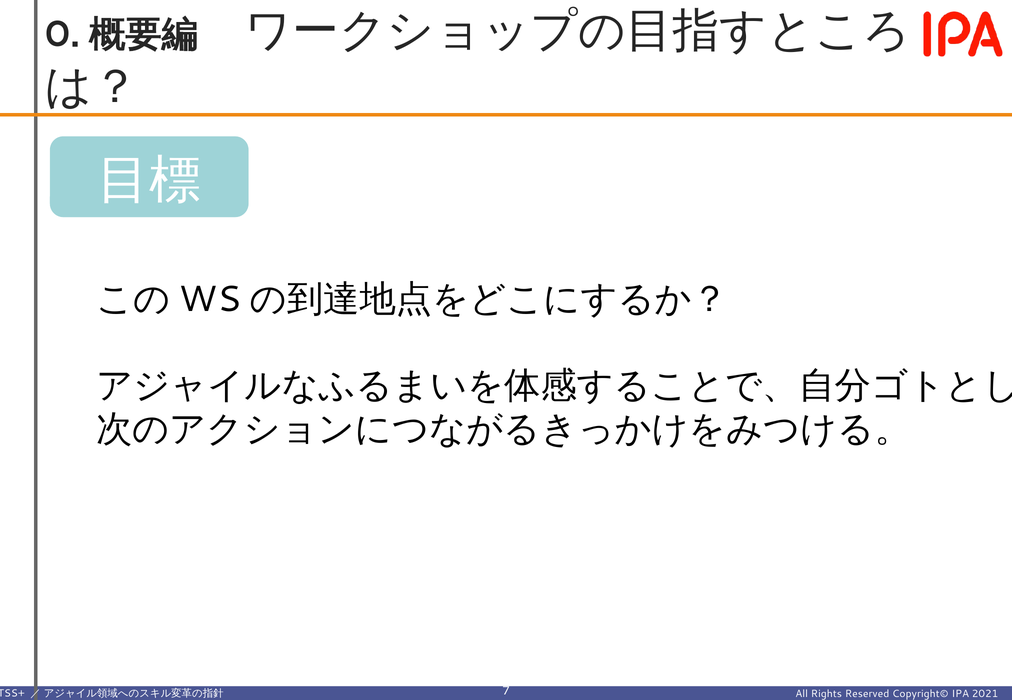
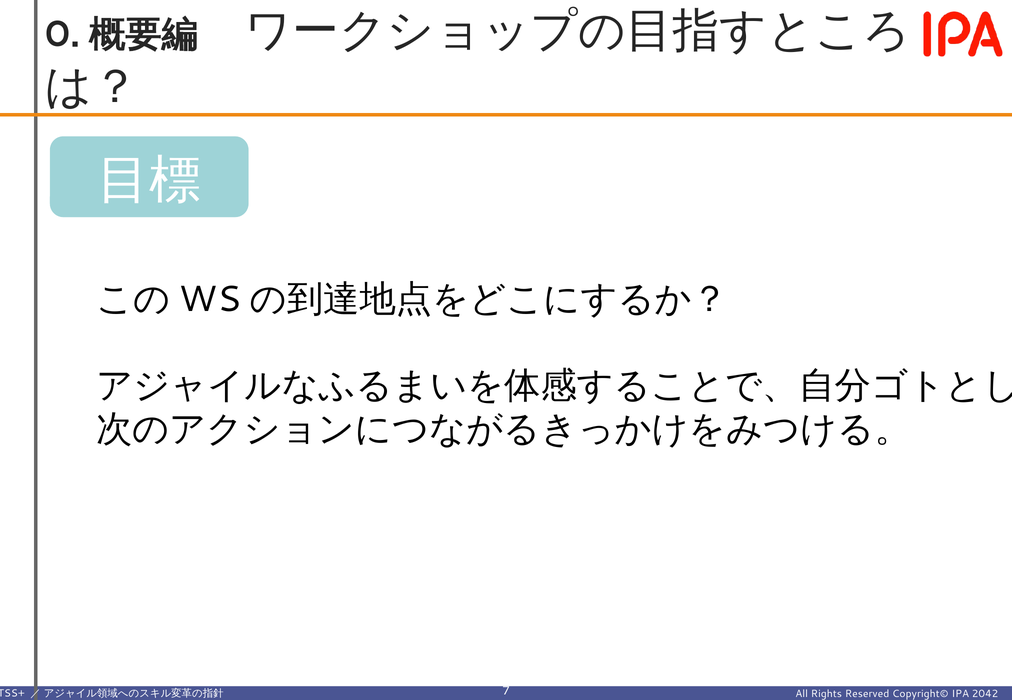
2021: 2021 -> 2042 (985, 694)
